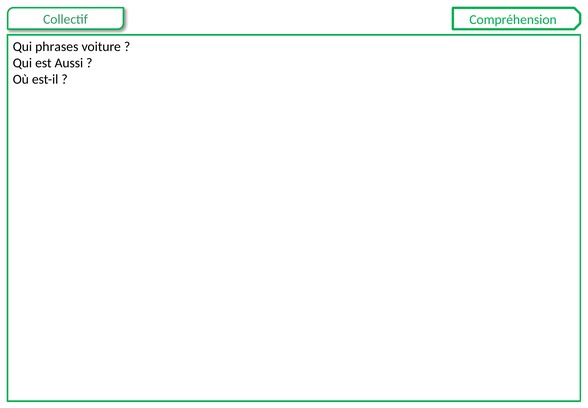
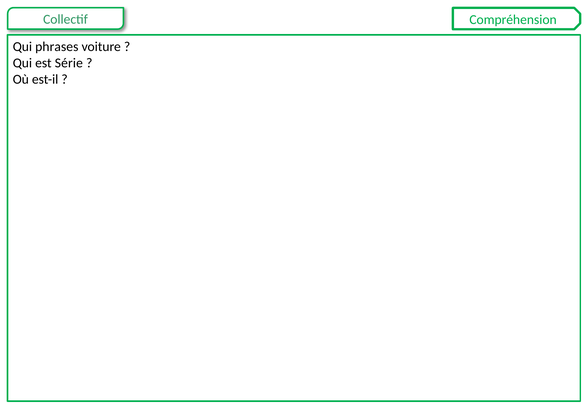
Aussi: Aussi -> Série (69, 63)
